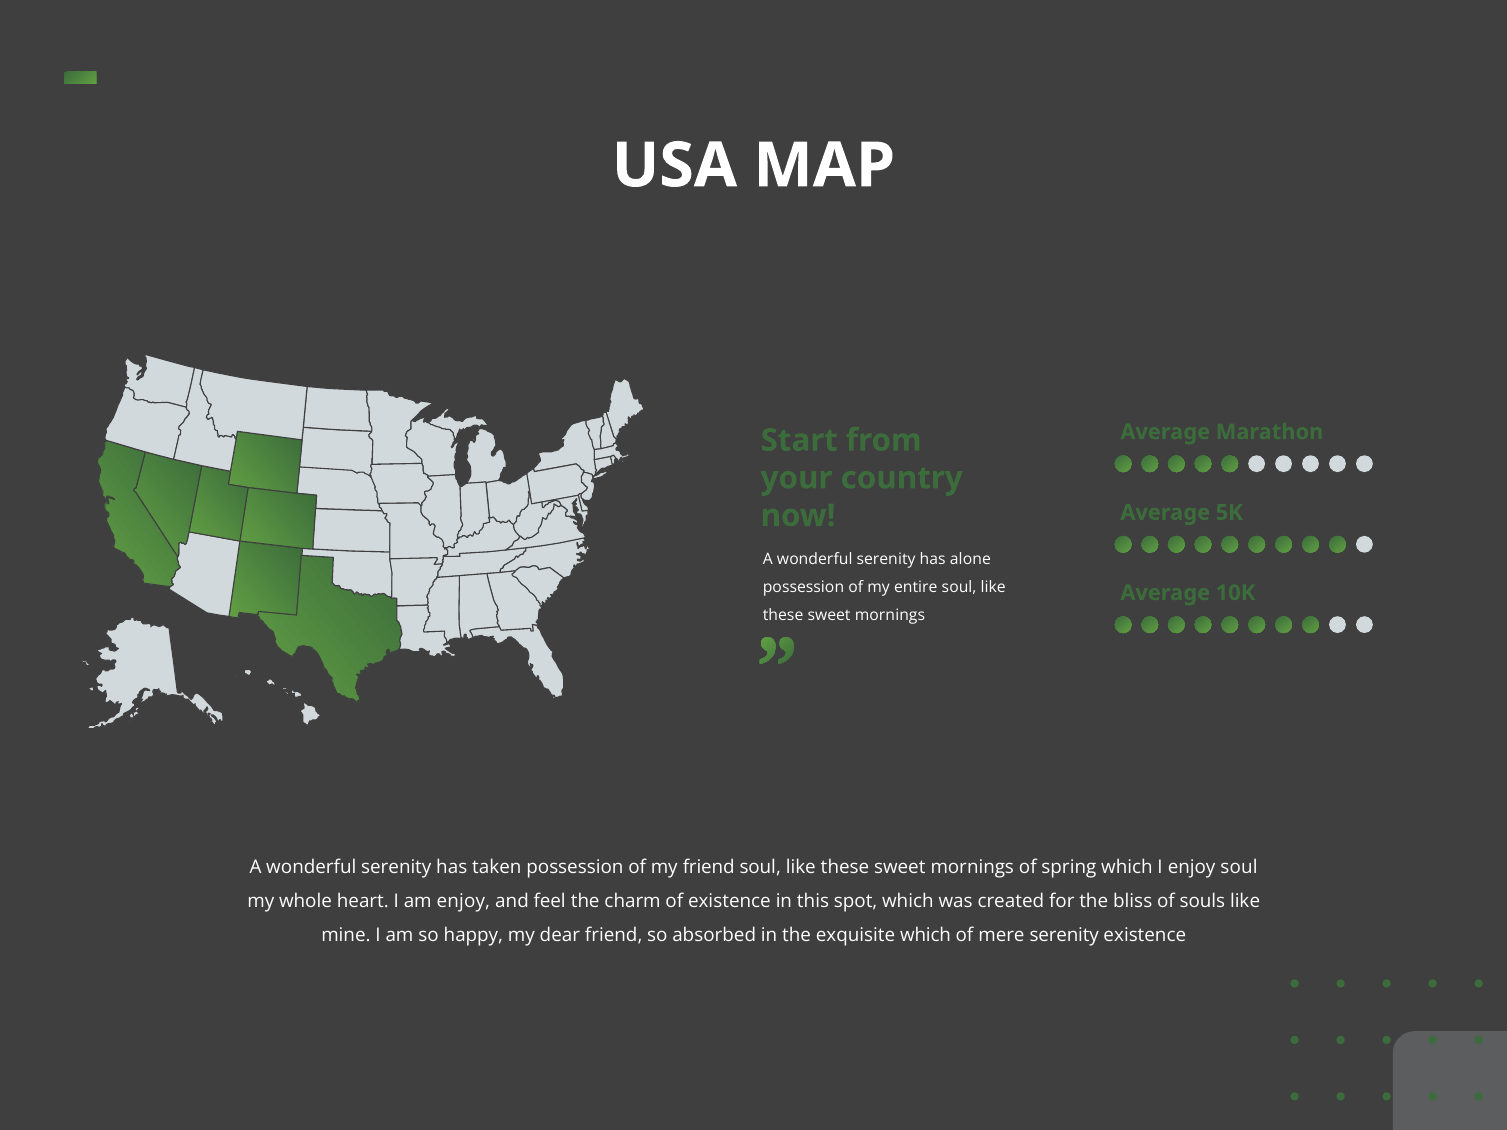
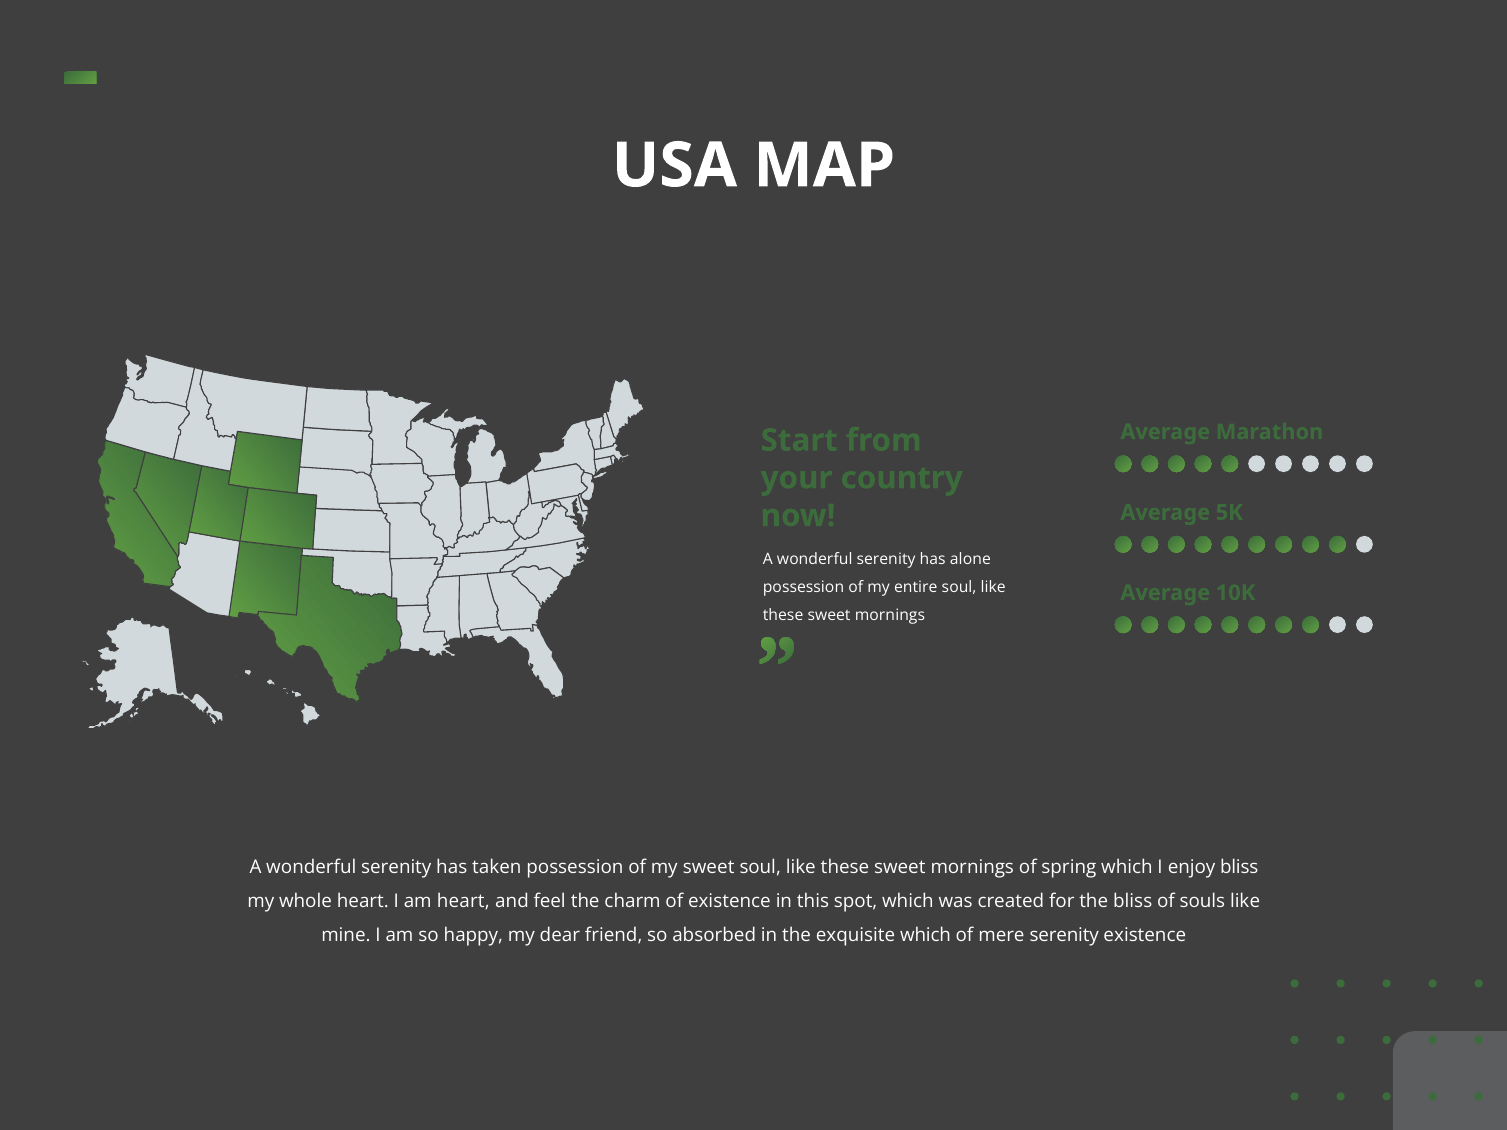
my friend: friend -> sweet (709, 868)
enjoy soul: soul -> bliss (1239, 868)
am enjoy: enjoy -> heart (463, 902)
